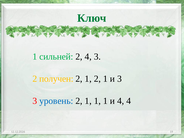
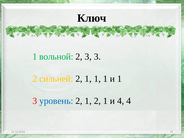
Ключ colour: green -> black (92, 18)
сильней: сильней -> вольной (56, 57)
2 4: 4 -> 3 (88, 57)
получен: получен -> сильней (56, 79)
2 1 2: 2 -> 1 (97, 79)
и 3: 3 -> 1 (119, 79)
2 1 1: 1 -> 2 (97, 101)
